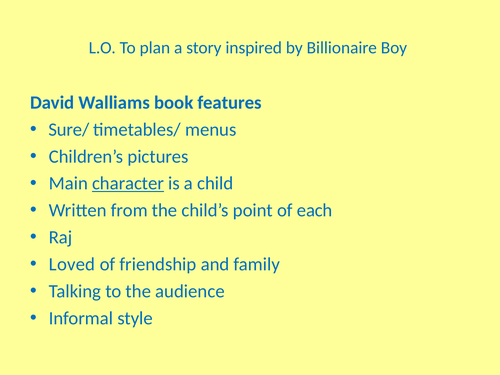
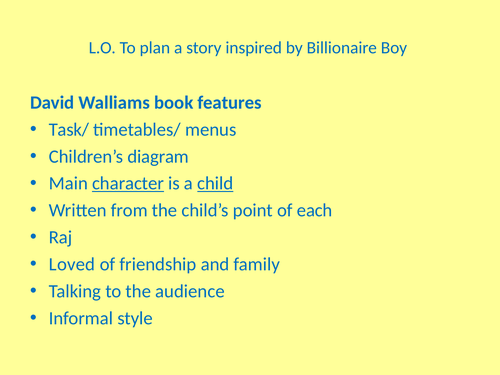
Sure/: Sure/ -> Task/ (69, 130)
pictures: pictures -> diagram (158, 157)
child underline: none -> present (215, 183)
